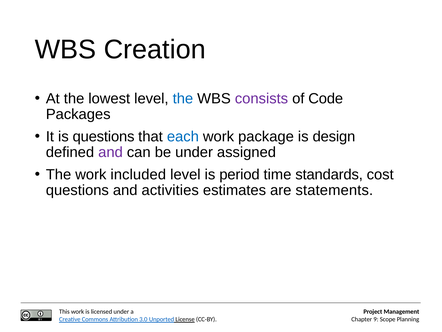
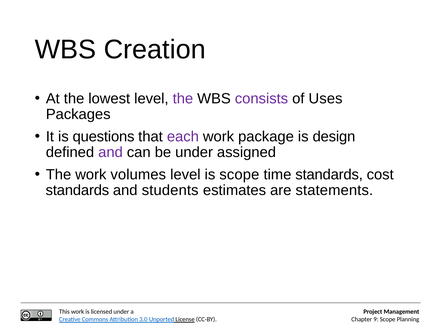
the colour: blue -> purple (183, 98)
Code: Code -> Uses (326, 98)
each colour: blue -> purple (183, 136)
included: included -> volumes (138, 174)
is period: period -> scope (239, 174)
questions: questions -> standards (77, 190)
activities: activities -> students (170, 190)
